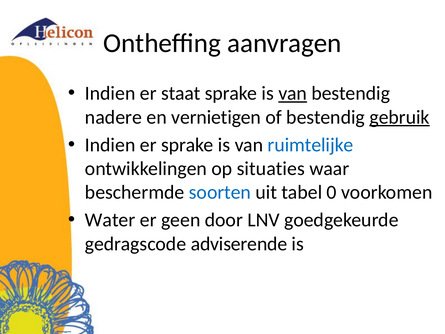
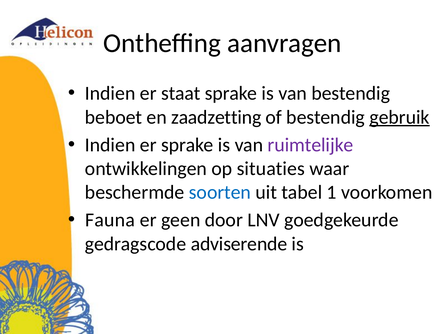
van underline: present -> none (293, 93)
nadere: nadere -> beboet (114, 117)
vernietigen: vernietigen -> zaadzetting (216, 117)
ruimtelijke colour: blue -> purple (311, 145)
0: 0 -> 1 (332, 192)
Water: Water -> Fauna (110, 220)
